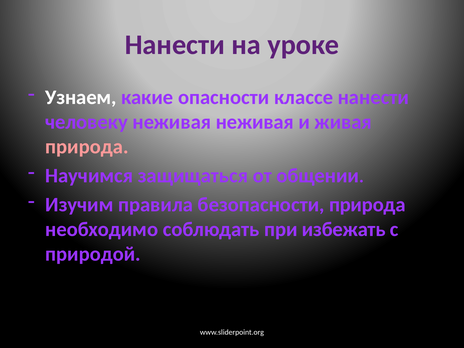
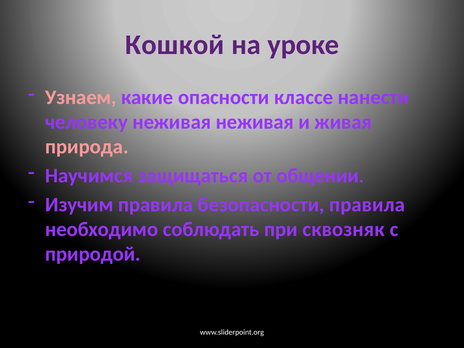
Нанести: Нанести -> Кошкой (175, 45)
Узнаем colour: white -> pink (81, 97)
безопасности природа: природа -> правила (367, 205)
избежать: избежать -> сквозняк (344, 229)
